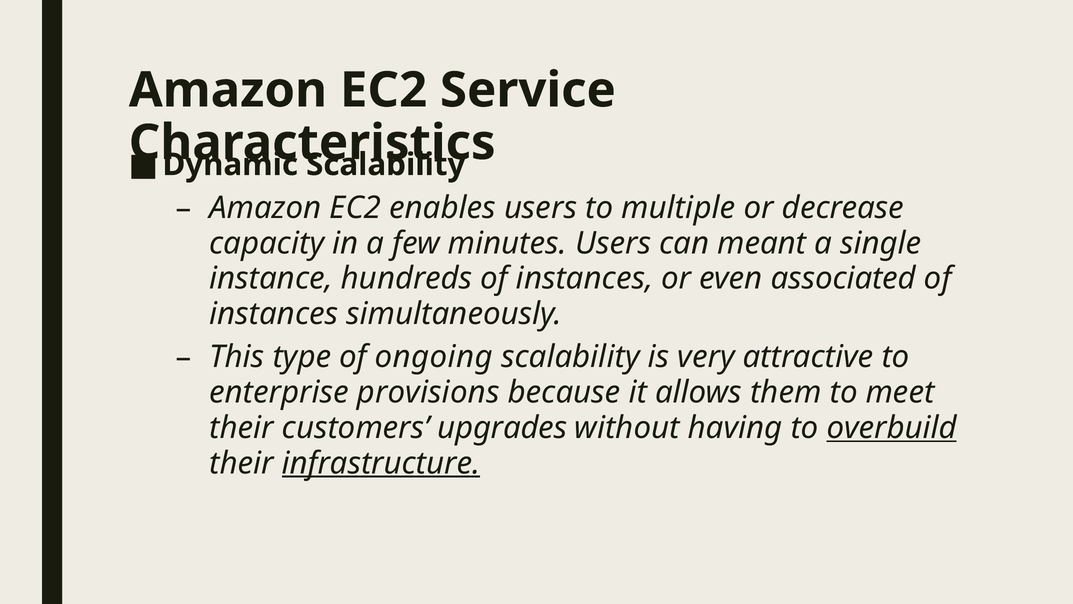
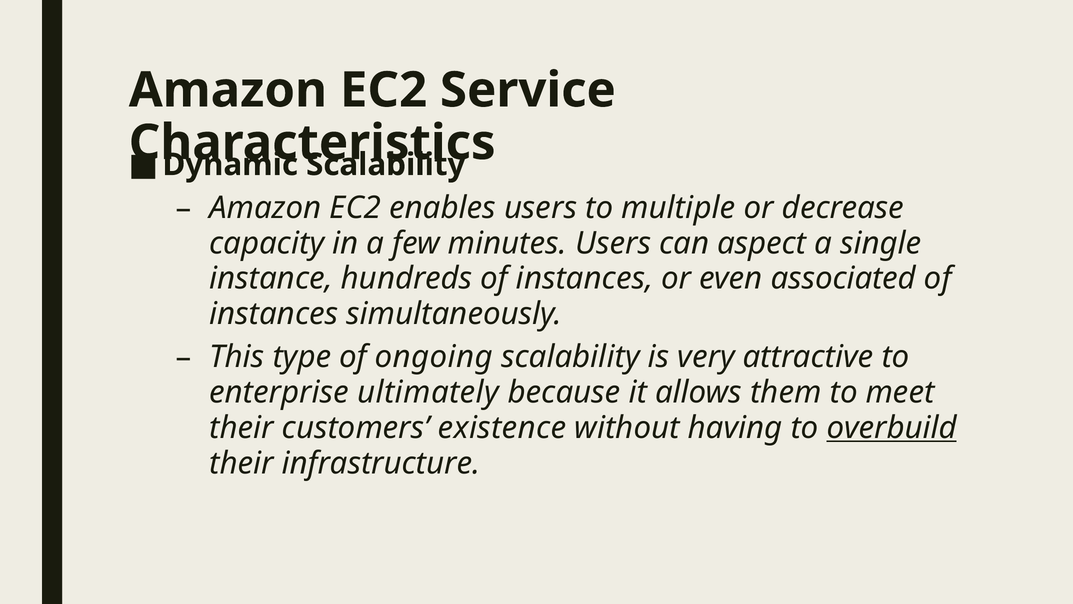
meant: meant -> aspect (762, 243)
provisions: provisions -> ultimately (428, 392)
upgrades: upgrades -> existence (502, 428)
infrastructure underline: present -> none (381, 463)
